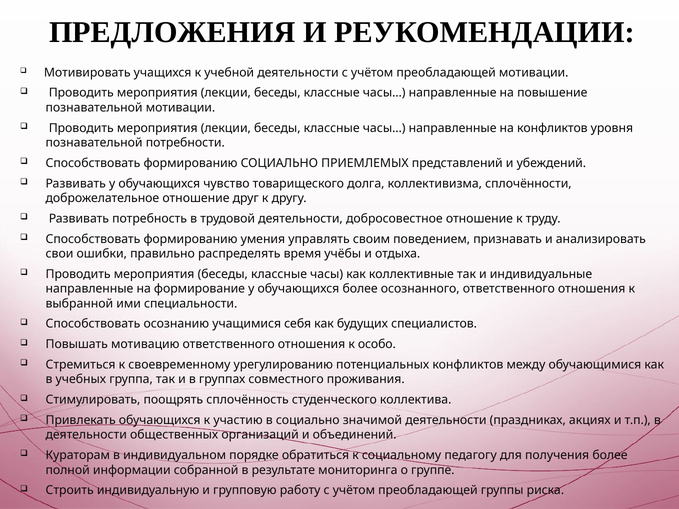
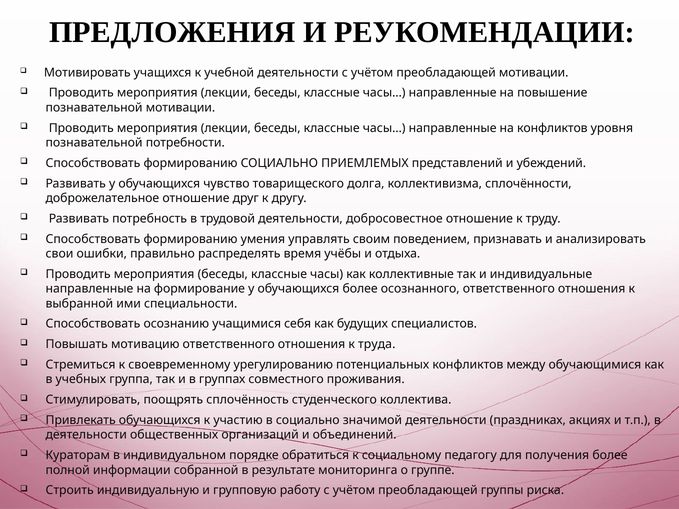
особо: особо -> труда (377, 344)
